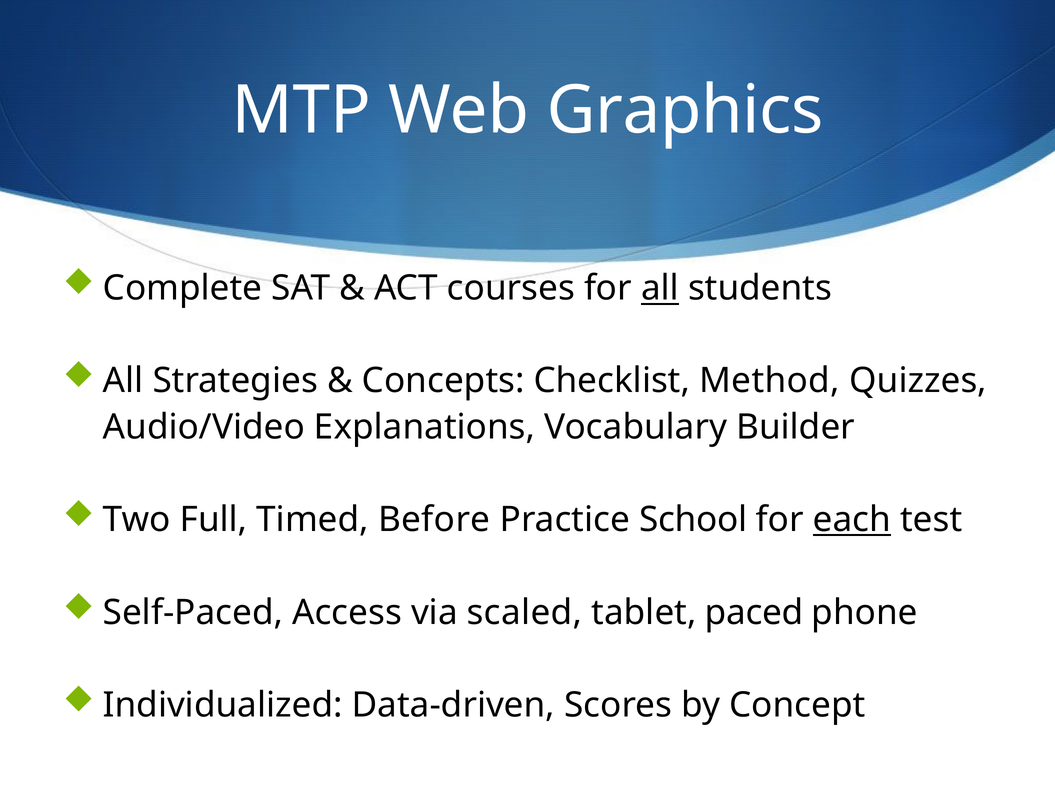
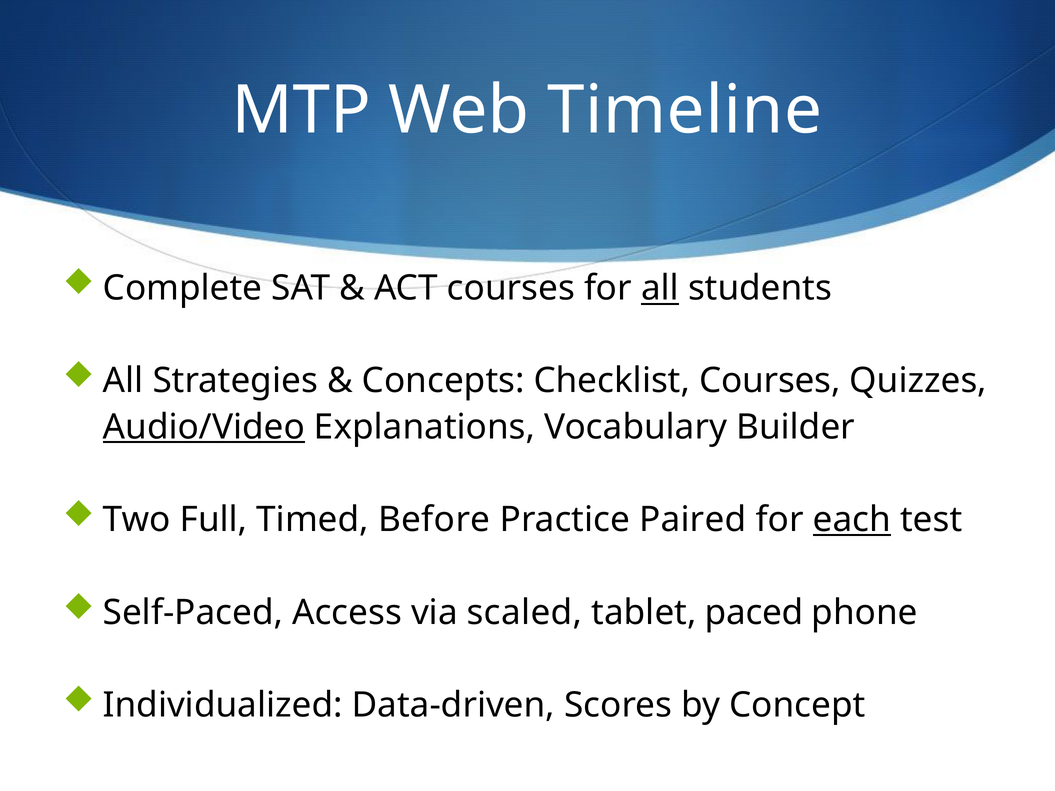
Graphics: Graphics -> Timeline (685, 110)
Checklist Method: Method -> Courses (770, 381)
Audio/Video underline: none -> present (204, 427)
School: School -> Paired (693, 520)
